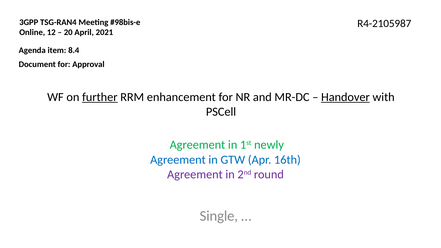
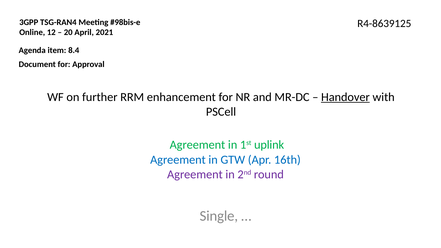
R4-2105987: R4-2105987 -> R4-8639125 (384, 24)
further underline: present -> none (100, 97)
newly: newly -> uplink (269, 145)
